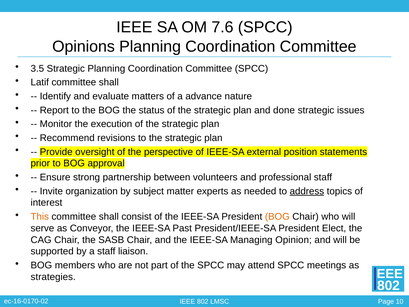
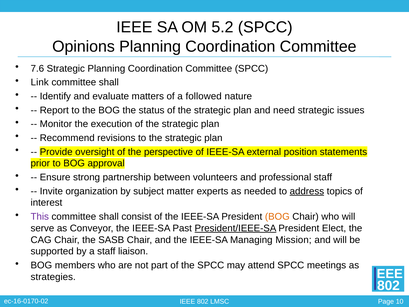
7.6: 7.6 -> 5.2 (222, 27)
3.5: 3.5 -> 7.6 (37, 69)
Latif: Latif -> Link (40, 82)
advance: advance -> followed (204, 96)
done: done -> need (284, 110)
This colour: orange -> purple (40, 216)
President/IEEE-SA underline: none -> present (235, 228)
Opinion: Opinion -> Mission (293, 240)
